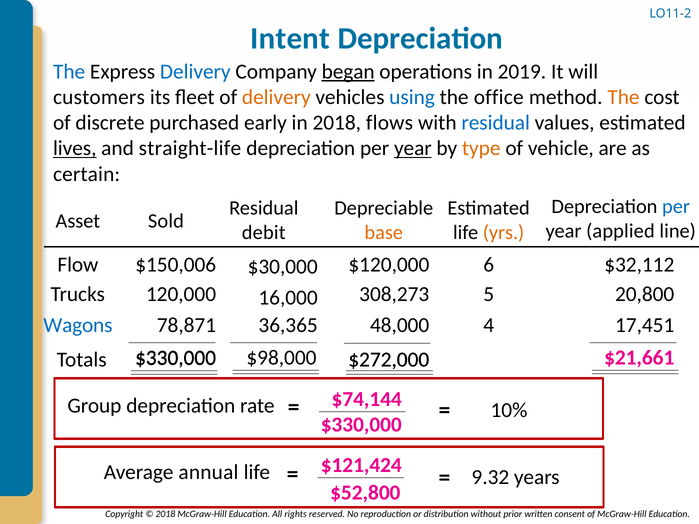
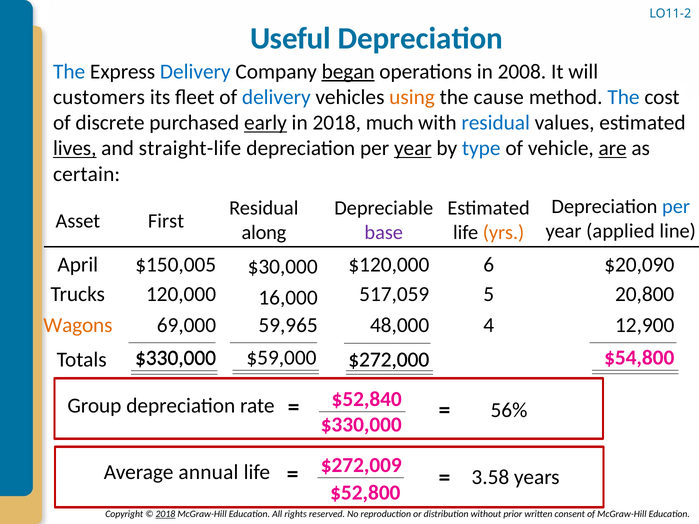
Intent: Intent -> Useful (290, 38)
2019: 2019 -> 2008 (522, 72)
delivery colour: orange -> blue (276, 97)
using colour: blue -> orange (412, 97)
office: office -> cause (499, 97)
The colour: orange -> blue (623, 97)
early underline: none -> present (265, 123)
flows: flows -> much (390, 123)
type colour: orange -> blue (481, 148)
are underline: none -> present (613, 148)
Sold: Sold -> First (166, 221)
debit: debit -> along (264, 233)
base colour: orange -> purple (384, 233)
Flow: Flow -> April (78, 265)
$150,006: $150,006 -> $150,005 (176, 265)
$32,112: $32,112 -> $20,090 (639, 265)
308,273: 308,273 -> 517,059 (394, 294)
Wagons colour: blue -> orange (78, 325)
78,871: 78,871 -> 69,000 (186, 325)
36,365: 36,365 -> 59,965 (288, 325)
17,451: 17,451 -> 12,900 (645, 325)
$98,000: $98,000 -> $59,000 (281, 358)
$21,661: $21,661 -> $54,800 (639, 358)
$74,144: $74,144 -> $52,840 (367, 400)
10%: 10% -> 56% (509, 410)
$121,424: $121,424 -> $272,009 (361, 466)
9.32: 9.32 -> 3.58 (490, 478)
2018 underline: none -> present (165, 514)
